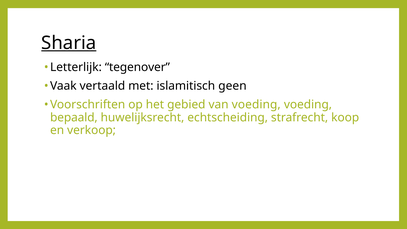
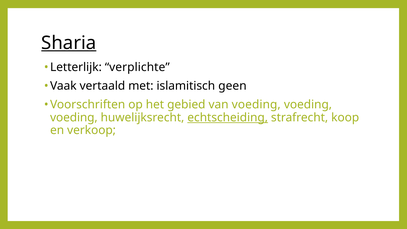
tegenover: tegenover -> verplichte (137, 67)
bepaald: bepaald -> voeding (74, 117)
echtscheiding underline: none -> present (228, 117)
